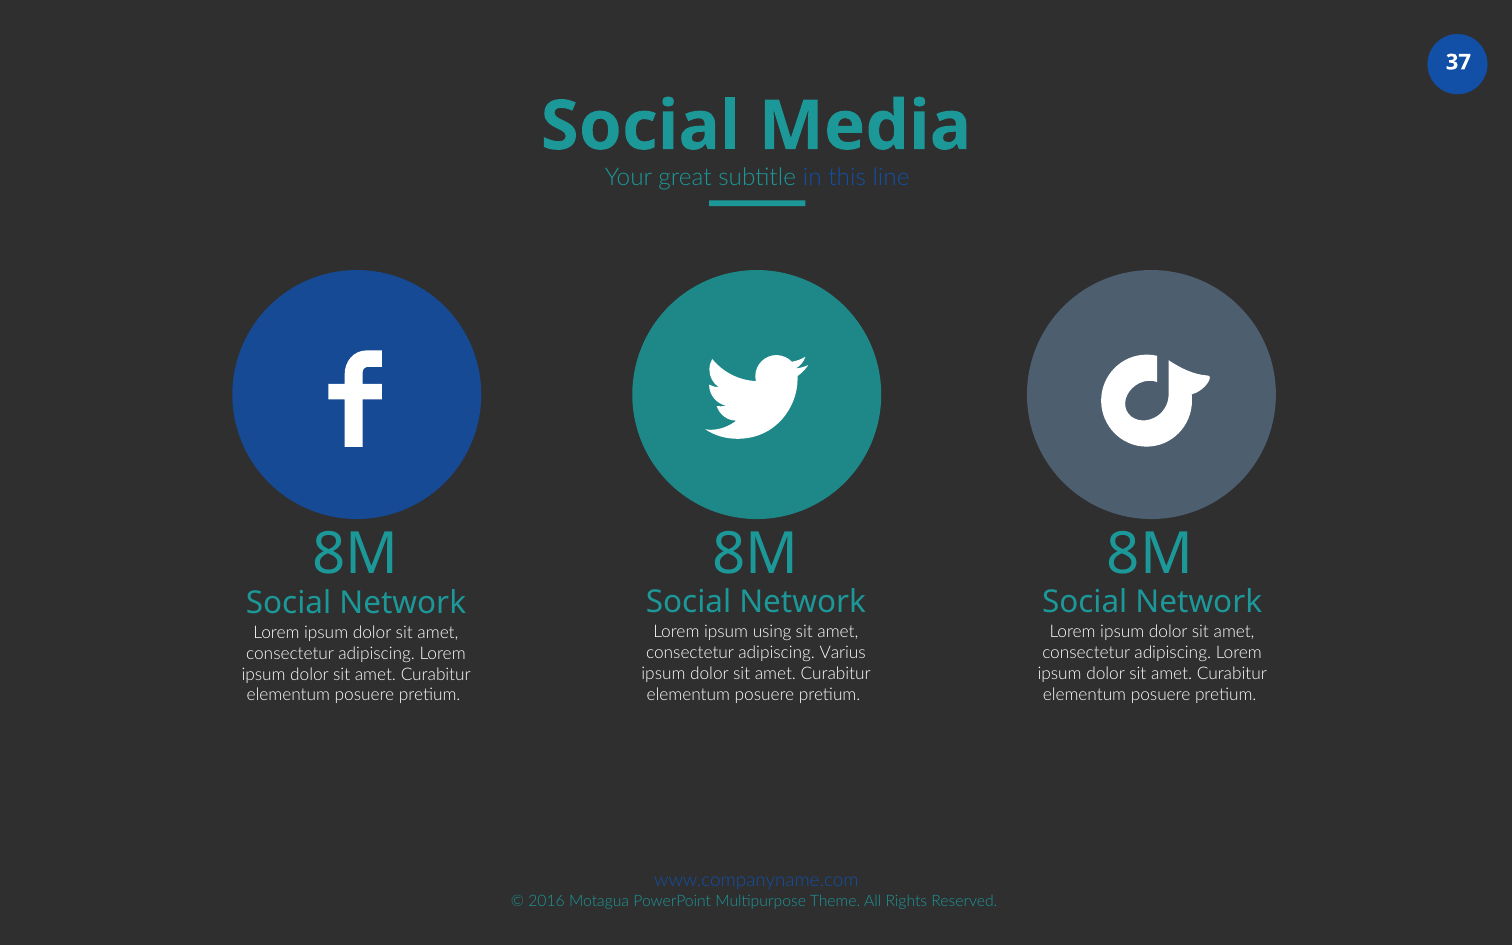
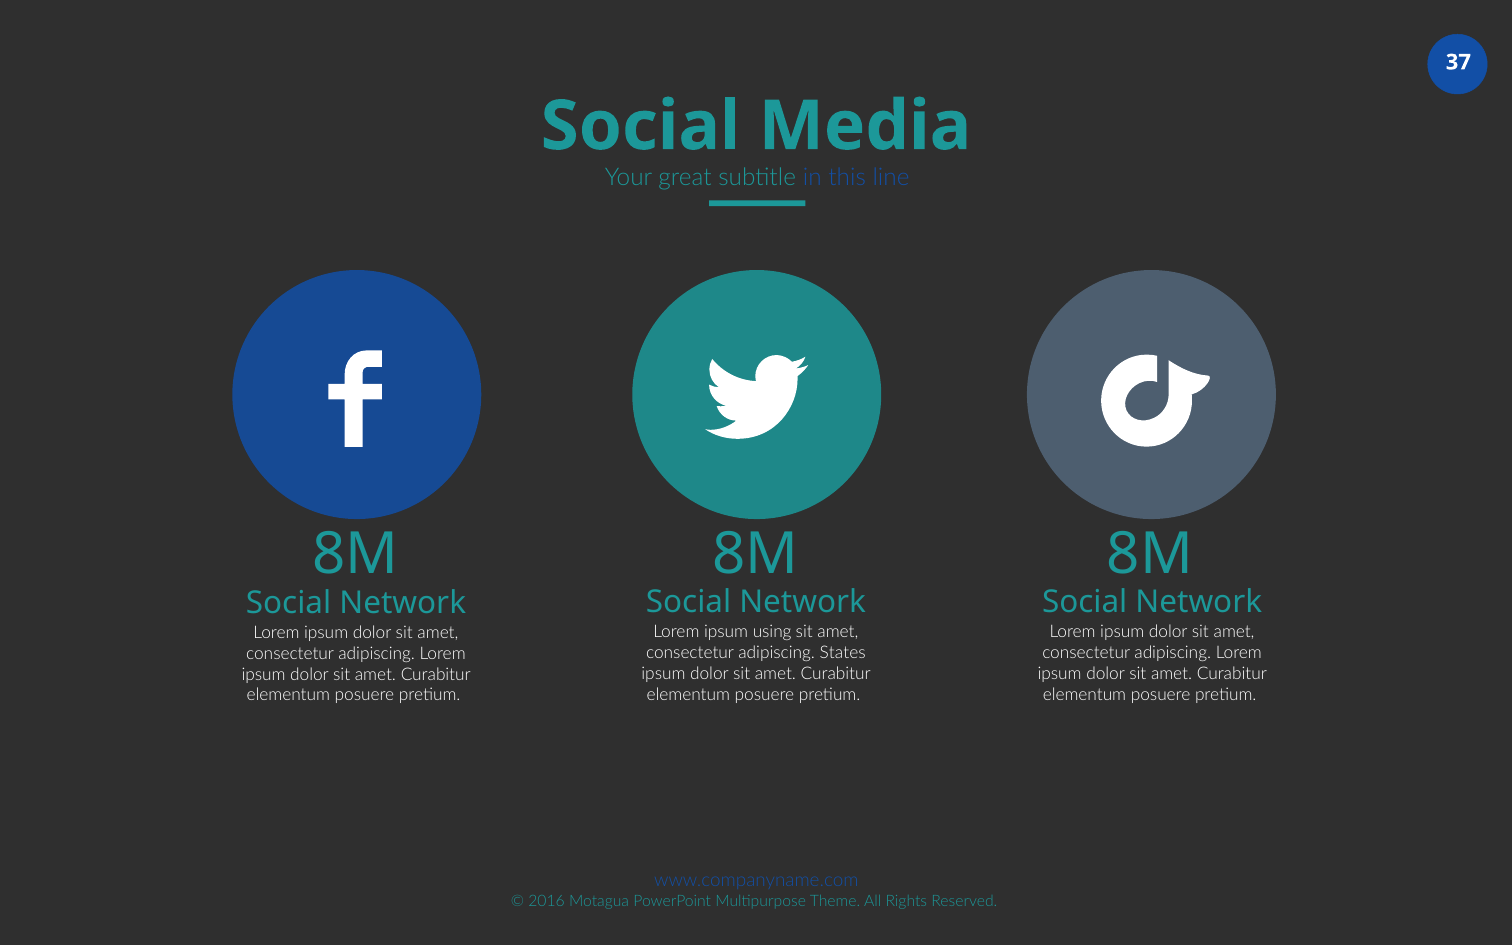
Varius: Varius -> States (843, 653)
